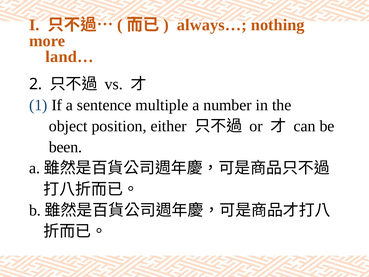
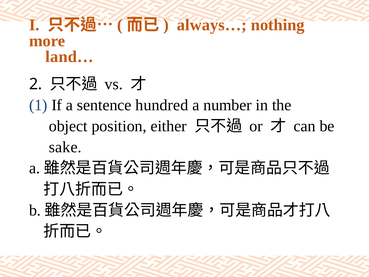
multiple: multiple -> hundred (162, 105)
been: been -> sake (65, 147)
